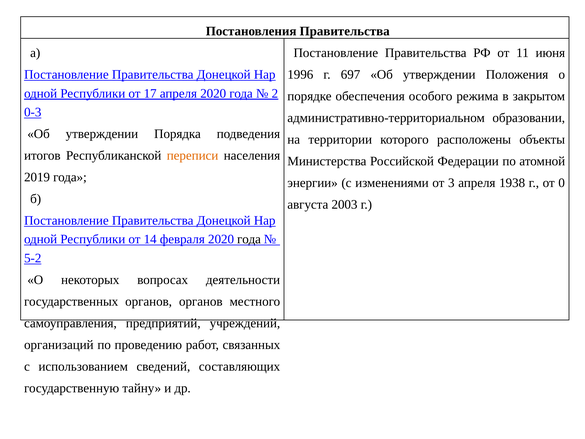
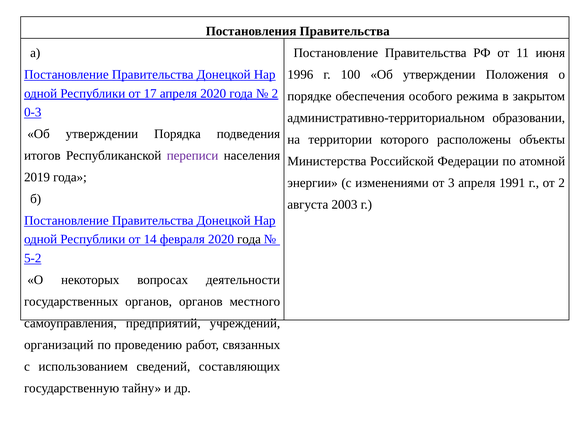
697: 697 -> 100 (351, 75)
переписи colour: orange -> purple (193, 155)
1938: 1938 -> 1991 (512, 183)
от 0: 0 -> 2 (562, 183)
